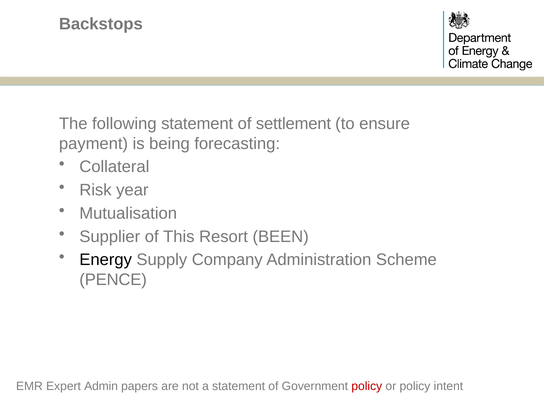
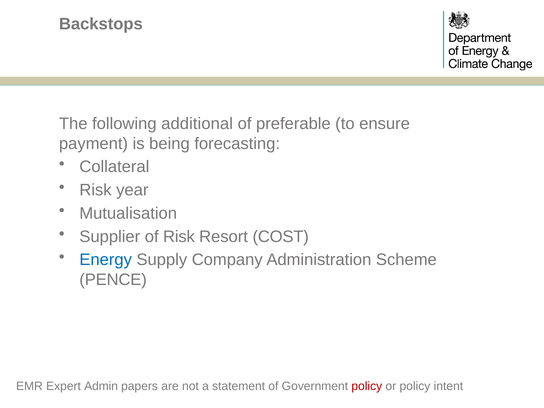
following statement: statement -> additional (197, 124)
settlement: settlement -> preferable (293, 124)
of This: This -> Risk (179, 237)
BEEN: BEEN -> COST (281, 237)
Energy colour: black -> blue (106, 260)
